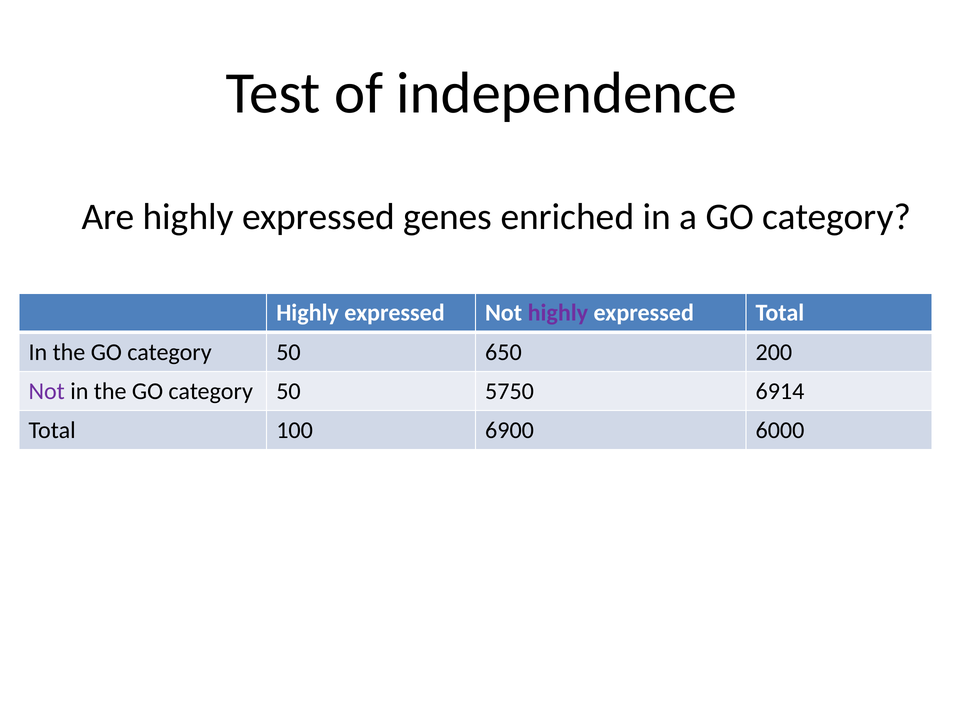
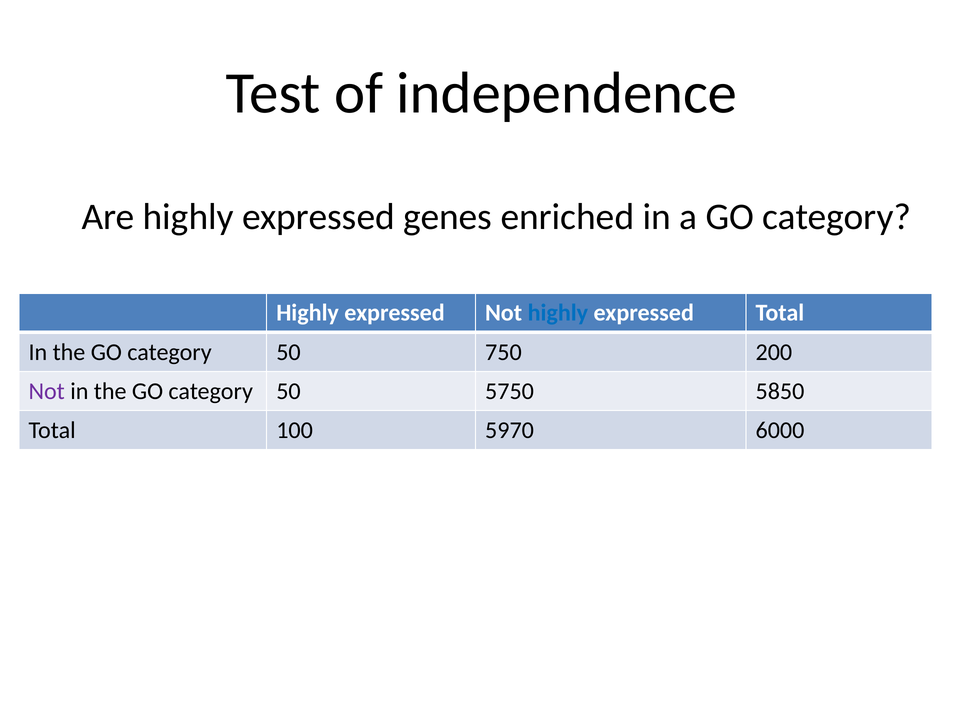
highly colour: purple -> blue (558, 313)
650: 650 -> 750 (503, 352)
6914: 6914 -> 5850 (780, 391)
6900: 6900 -> 5970 (510, 430)
